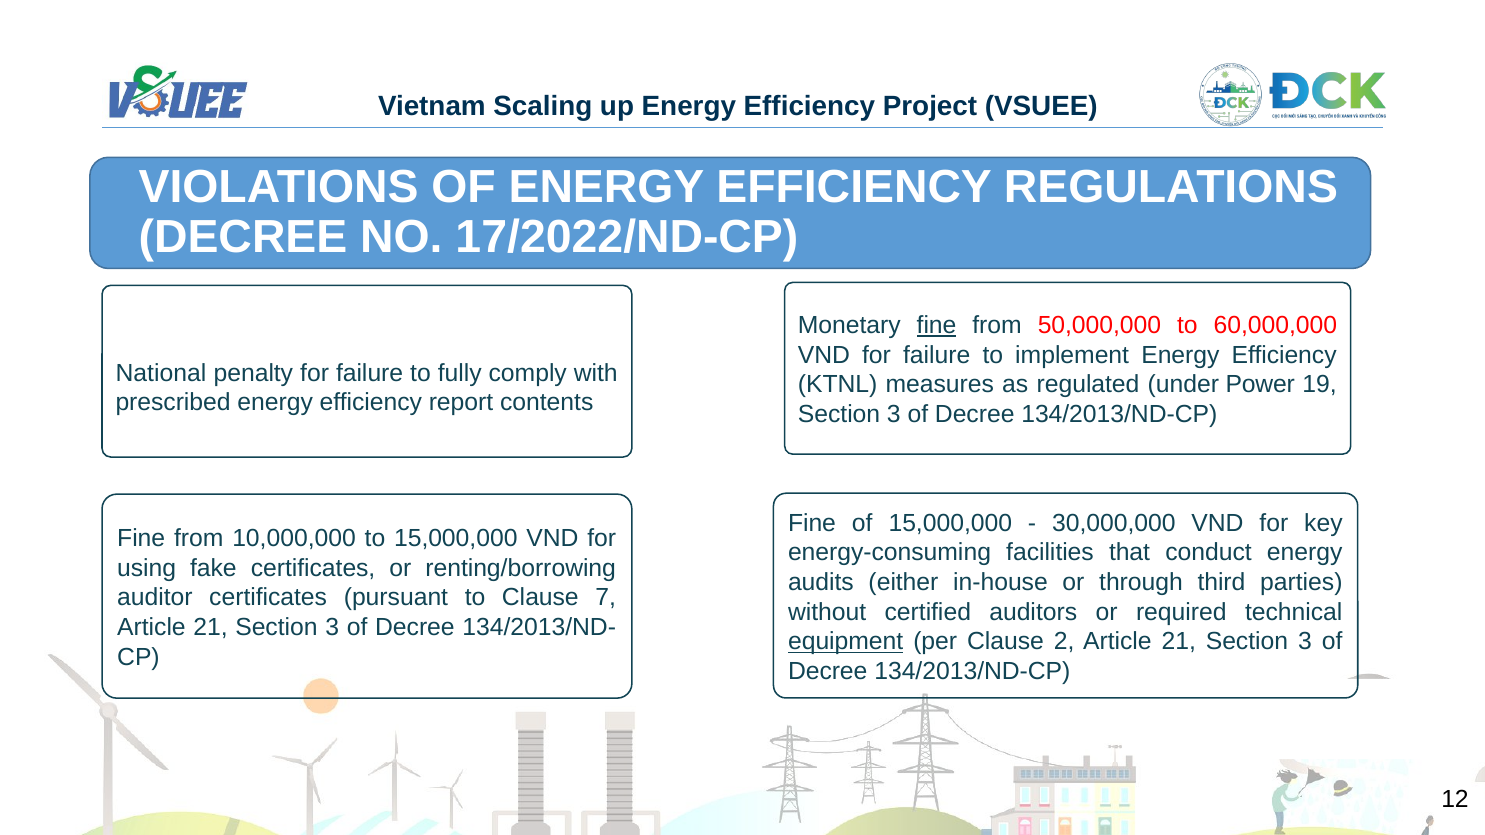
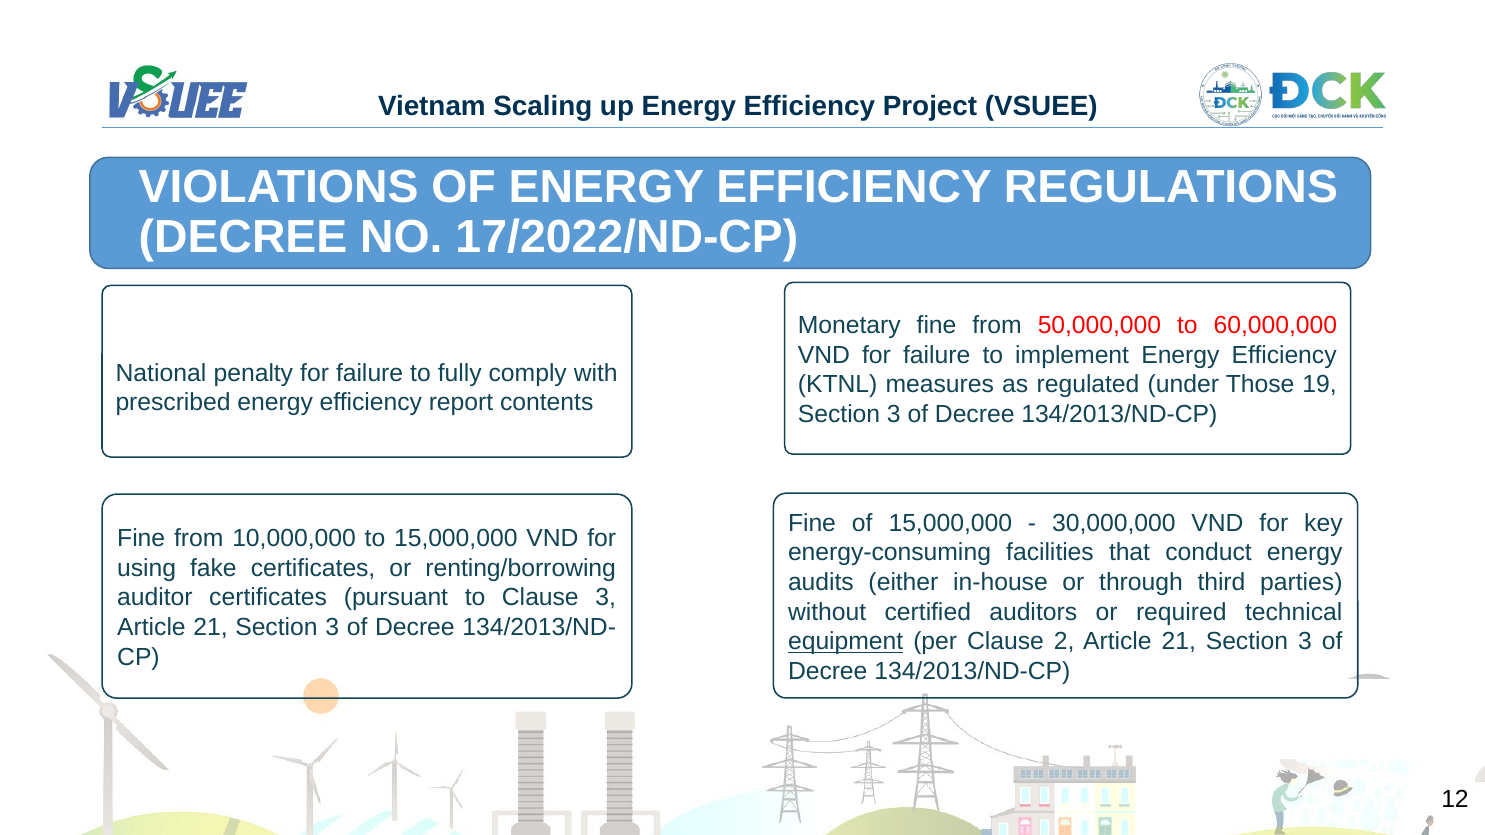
fine underline: present -> none (937, 326)
Power: Power -> Those (1260, 385)
Clause 7: 7 -> 3 (606, 598)
